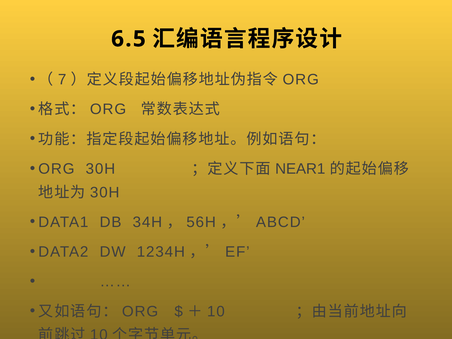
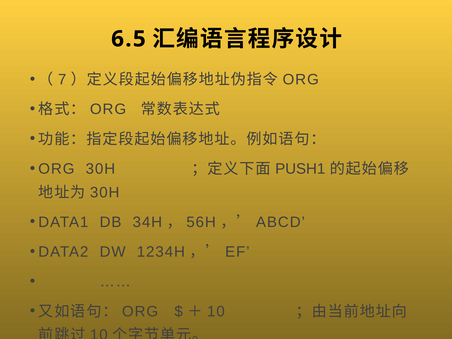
NEAR1: NEAR1 -> PUSH1 (300, 169)
